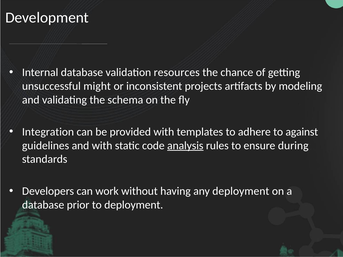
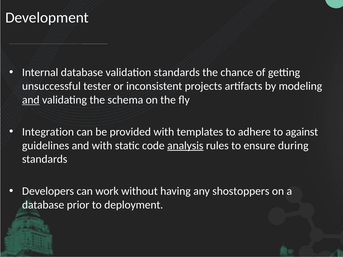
validation resources: resources -> standards (177, 72)
might: might -> tester (97, 86)
and underline: none -> present (31, 100)
any deployment: deployment -> shostoppers (241, 191)
